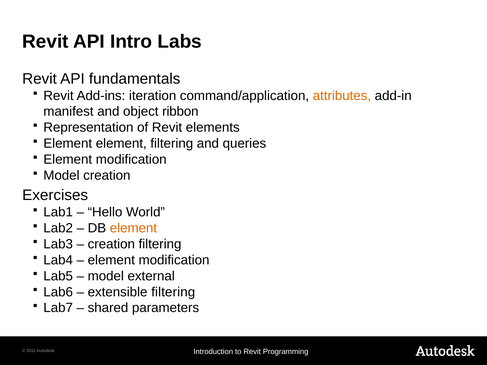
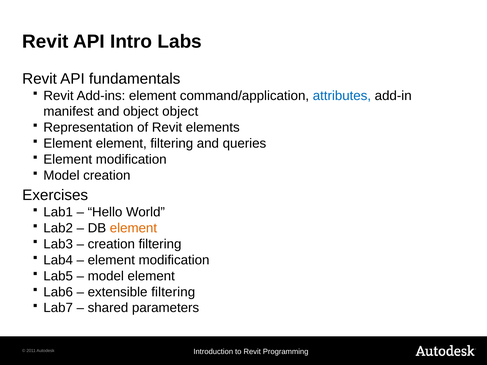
Add-ins iteration: iteration -> element (153, 96)
attributes colour: orange -> blue (342, 96)
object ribbon: ribbon -> object (180, 112)
model external: external -> element (151, 276)
